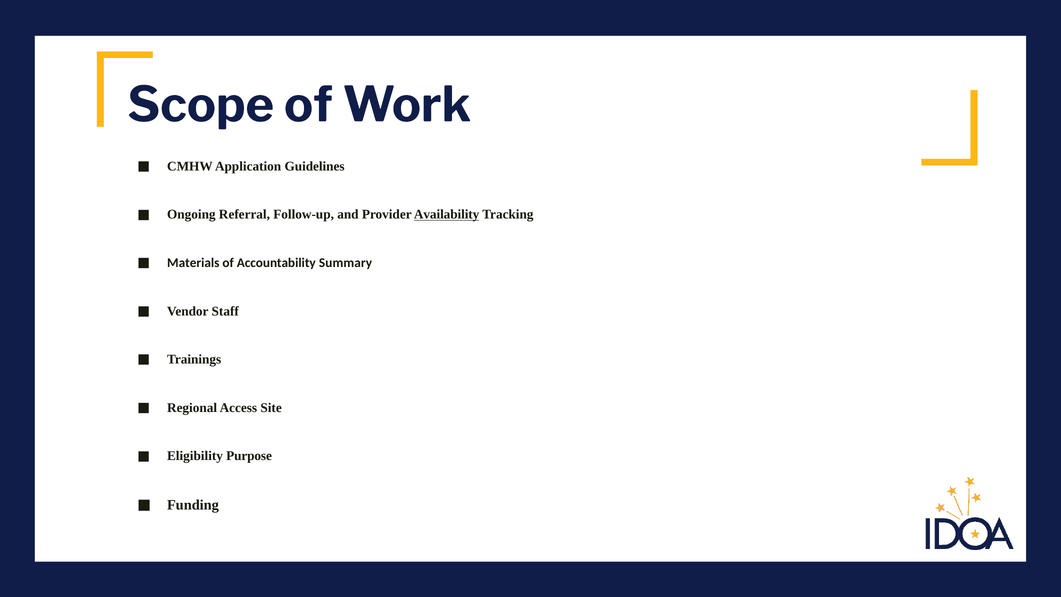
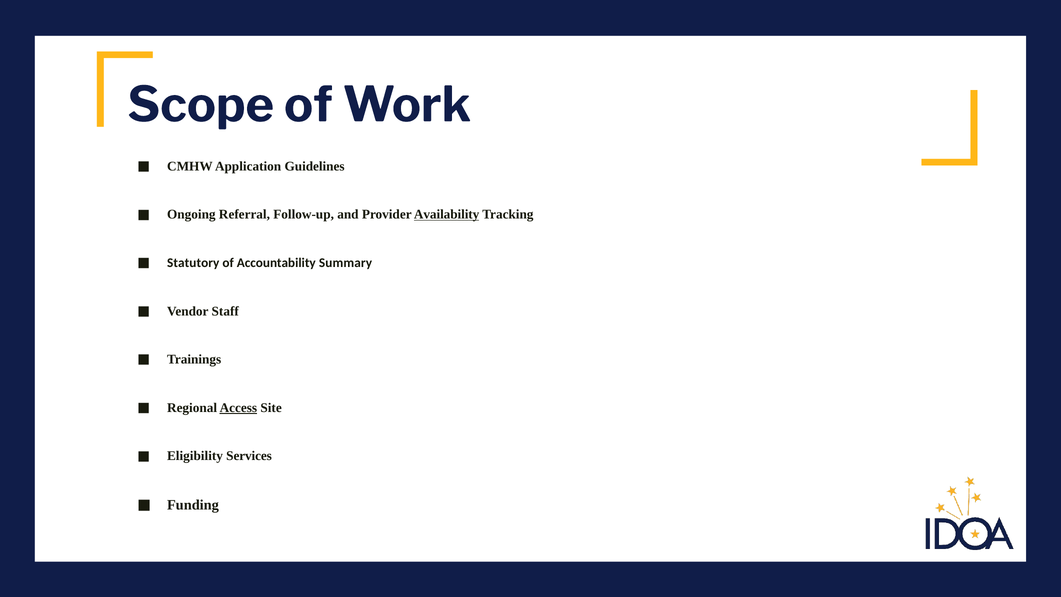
Materials: Materials -> Statutory (193, 263)
Access underline: none -> present (238, 408)
Purpose: Purpose -> Services (249, 456)
